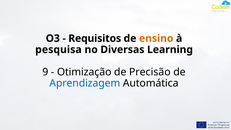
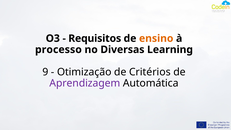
pesquisa: pesquisa -> processo (58, 50)
Precisão: Precisão -> Critérios (150, 72)
Aprendizagem colour: blue -> purple (85, 83)
